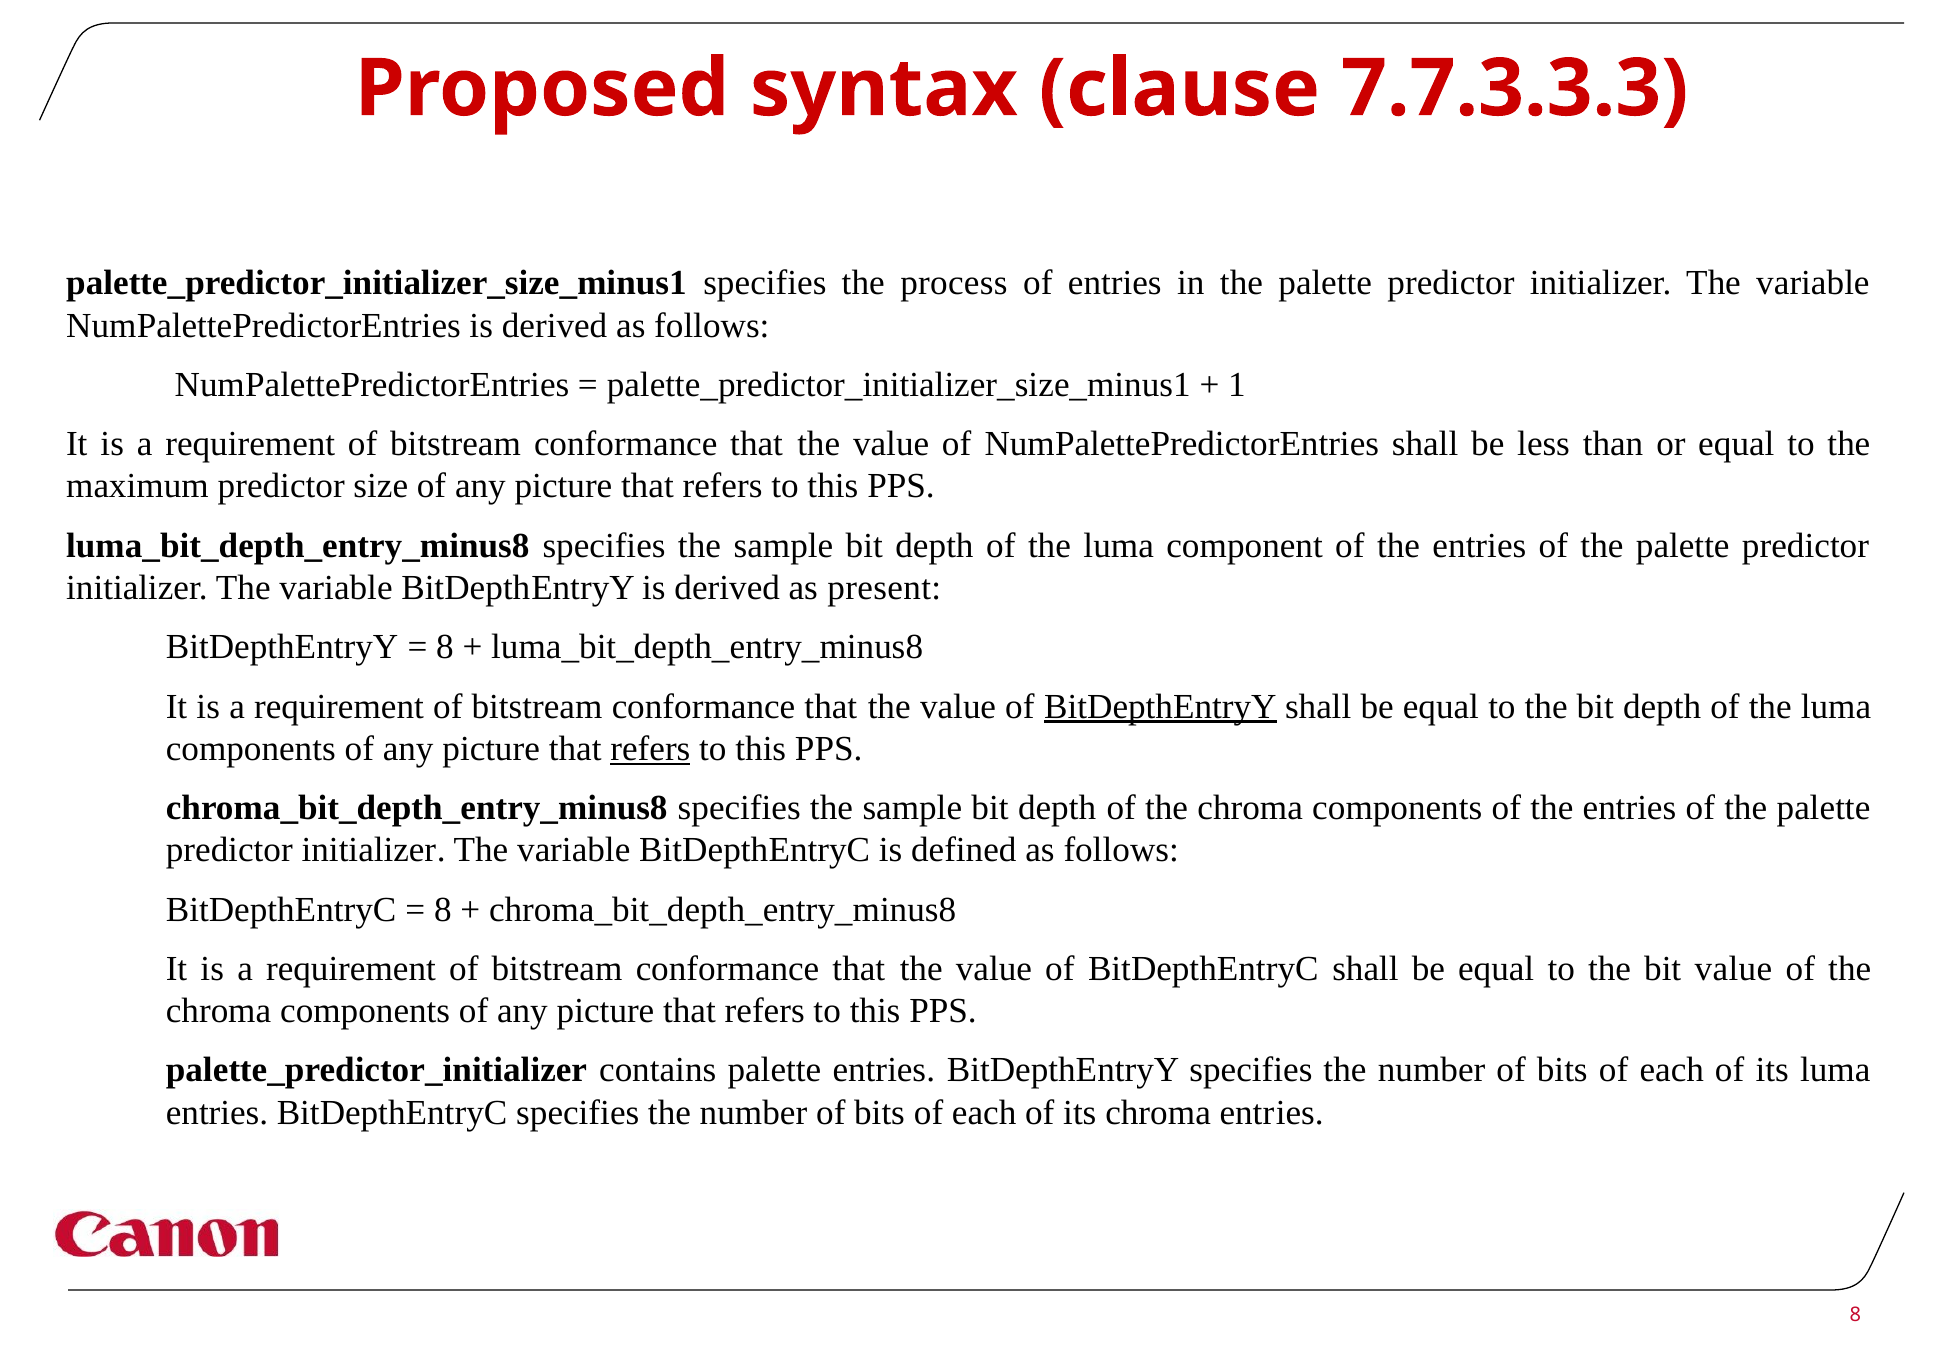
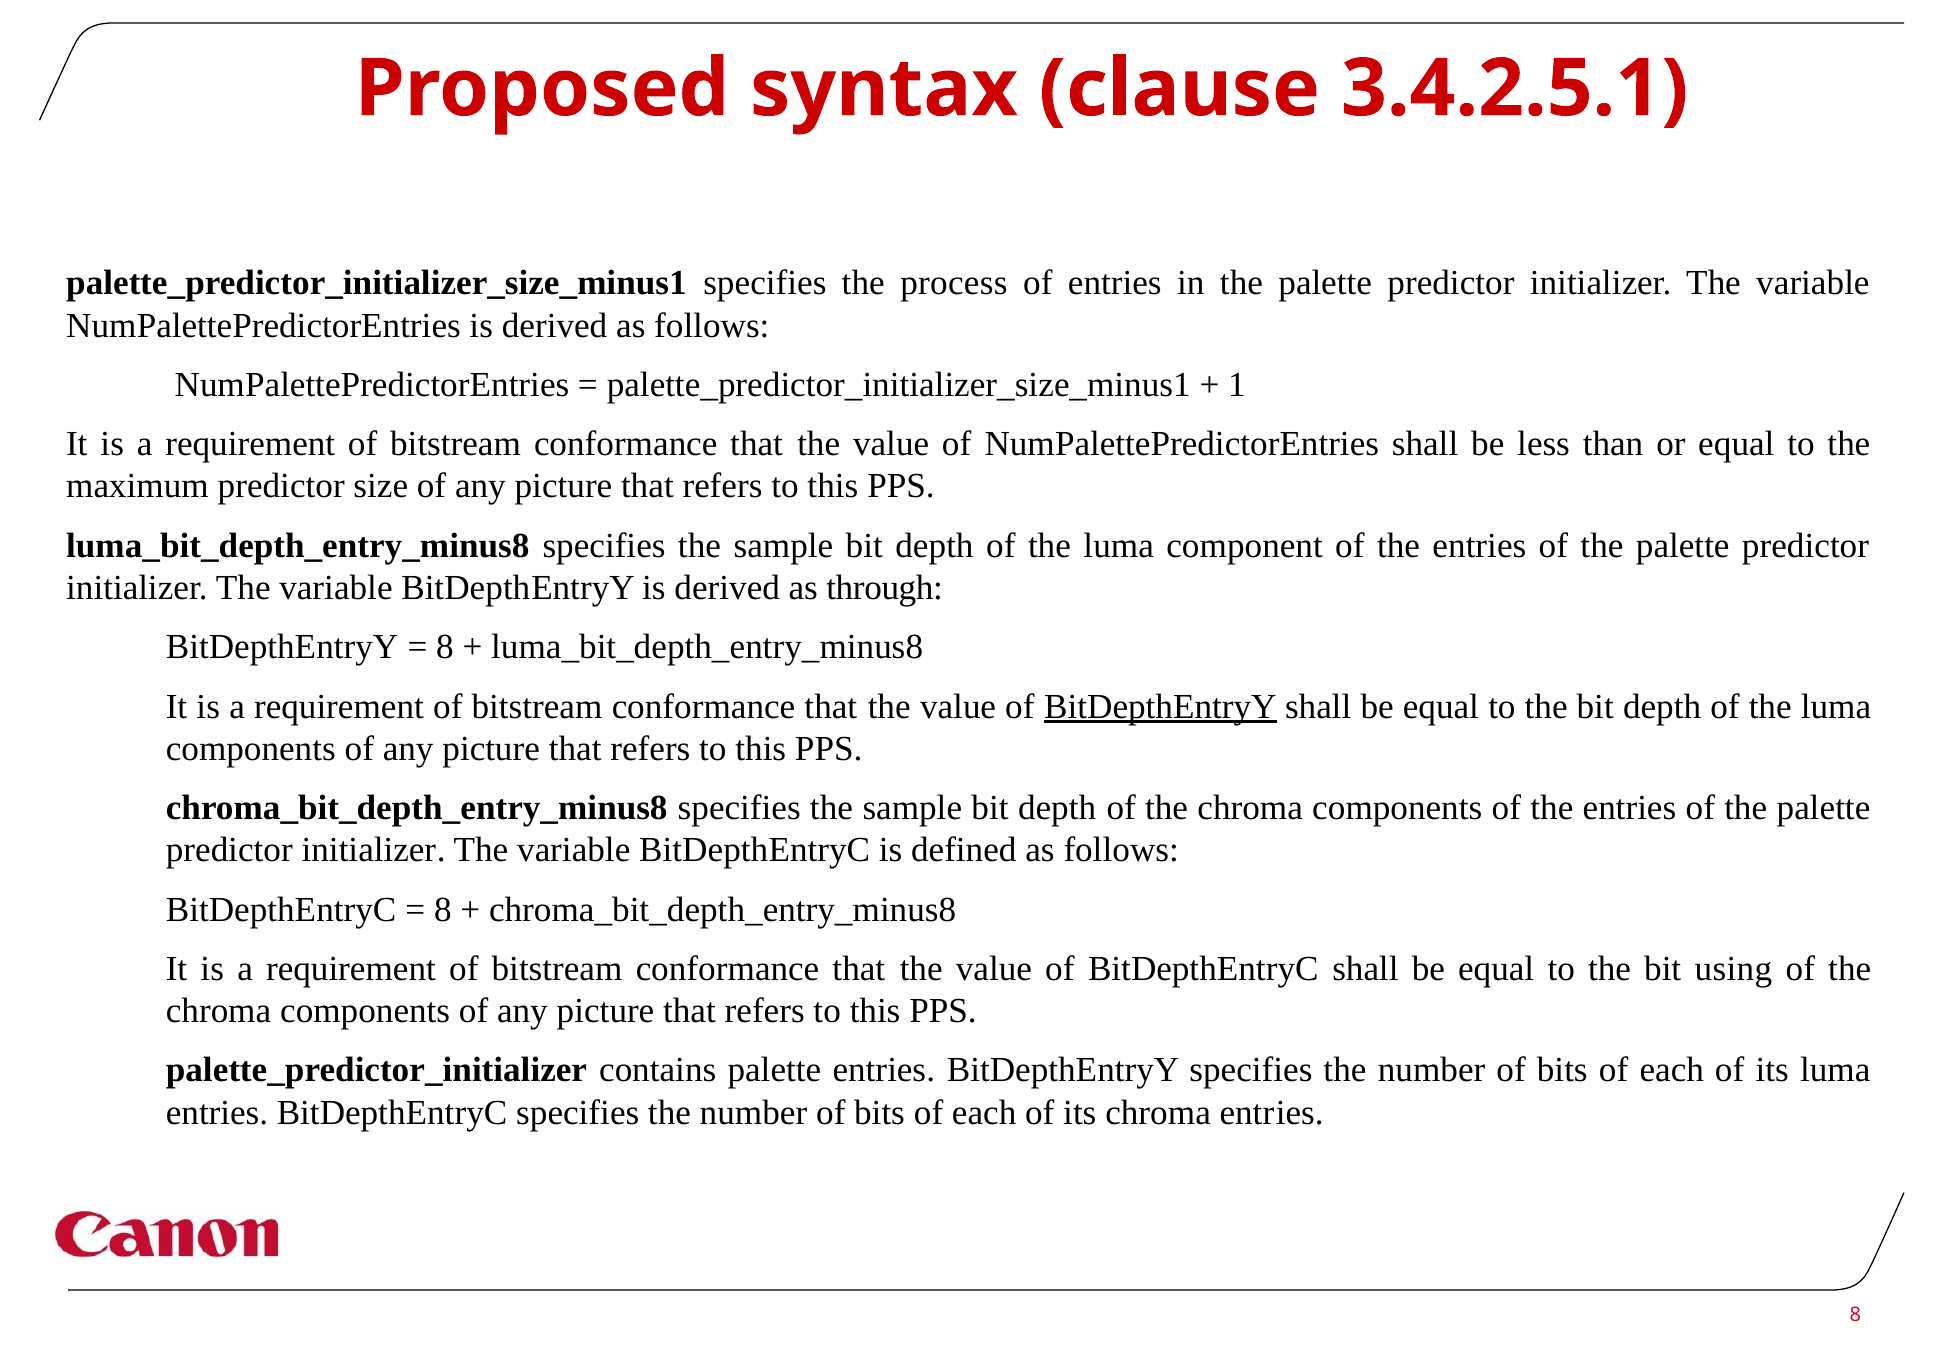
7.7.3.3.3: 7.7.3.3.3 -> 3.4.2.5.1 (1515, 89)
present: present -> through (885, 588)
refers underline: present -> none (650, 748)
bit value: value -> using (1733, 968)
